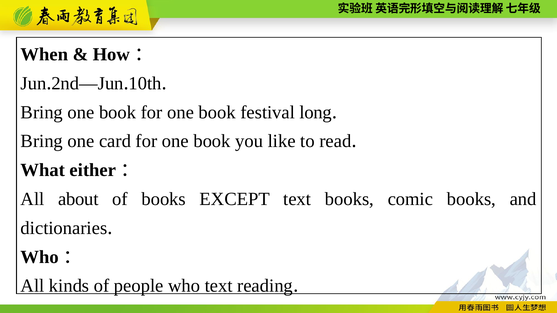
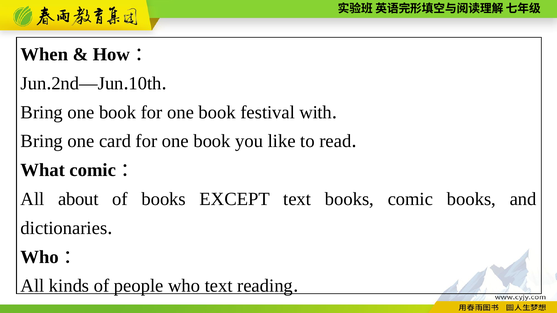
long: long -> with (316, 112)
What either: either -> comic (93, 170)
